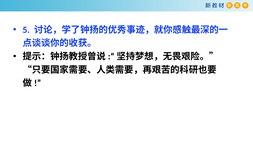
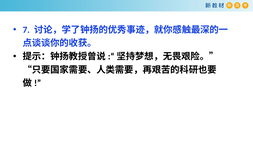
5: 5 -> 7 (26, 30)
